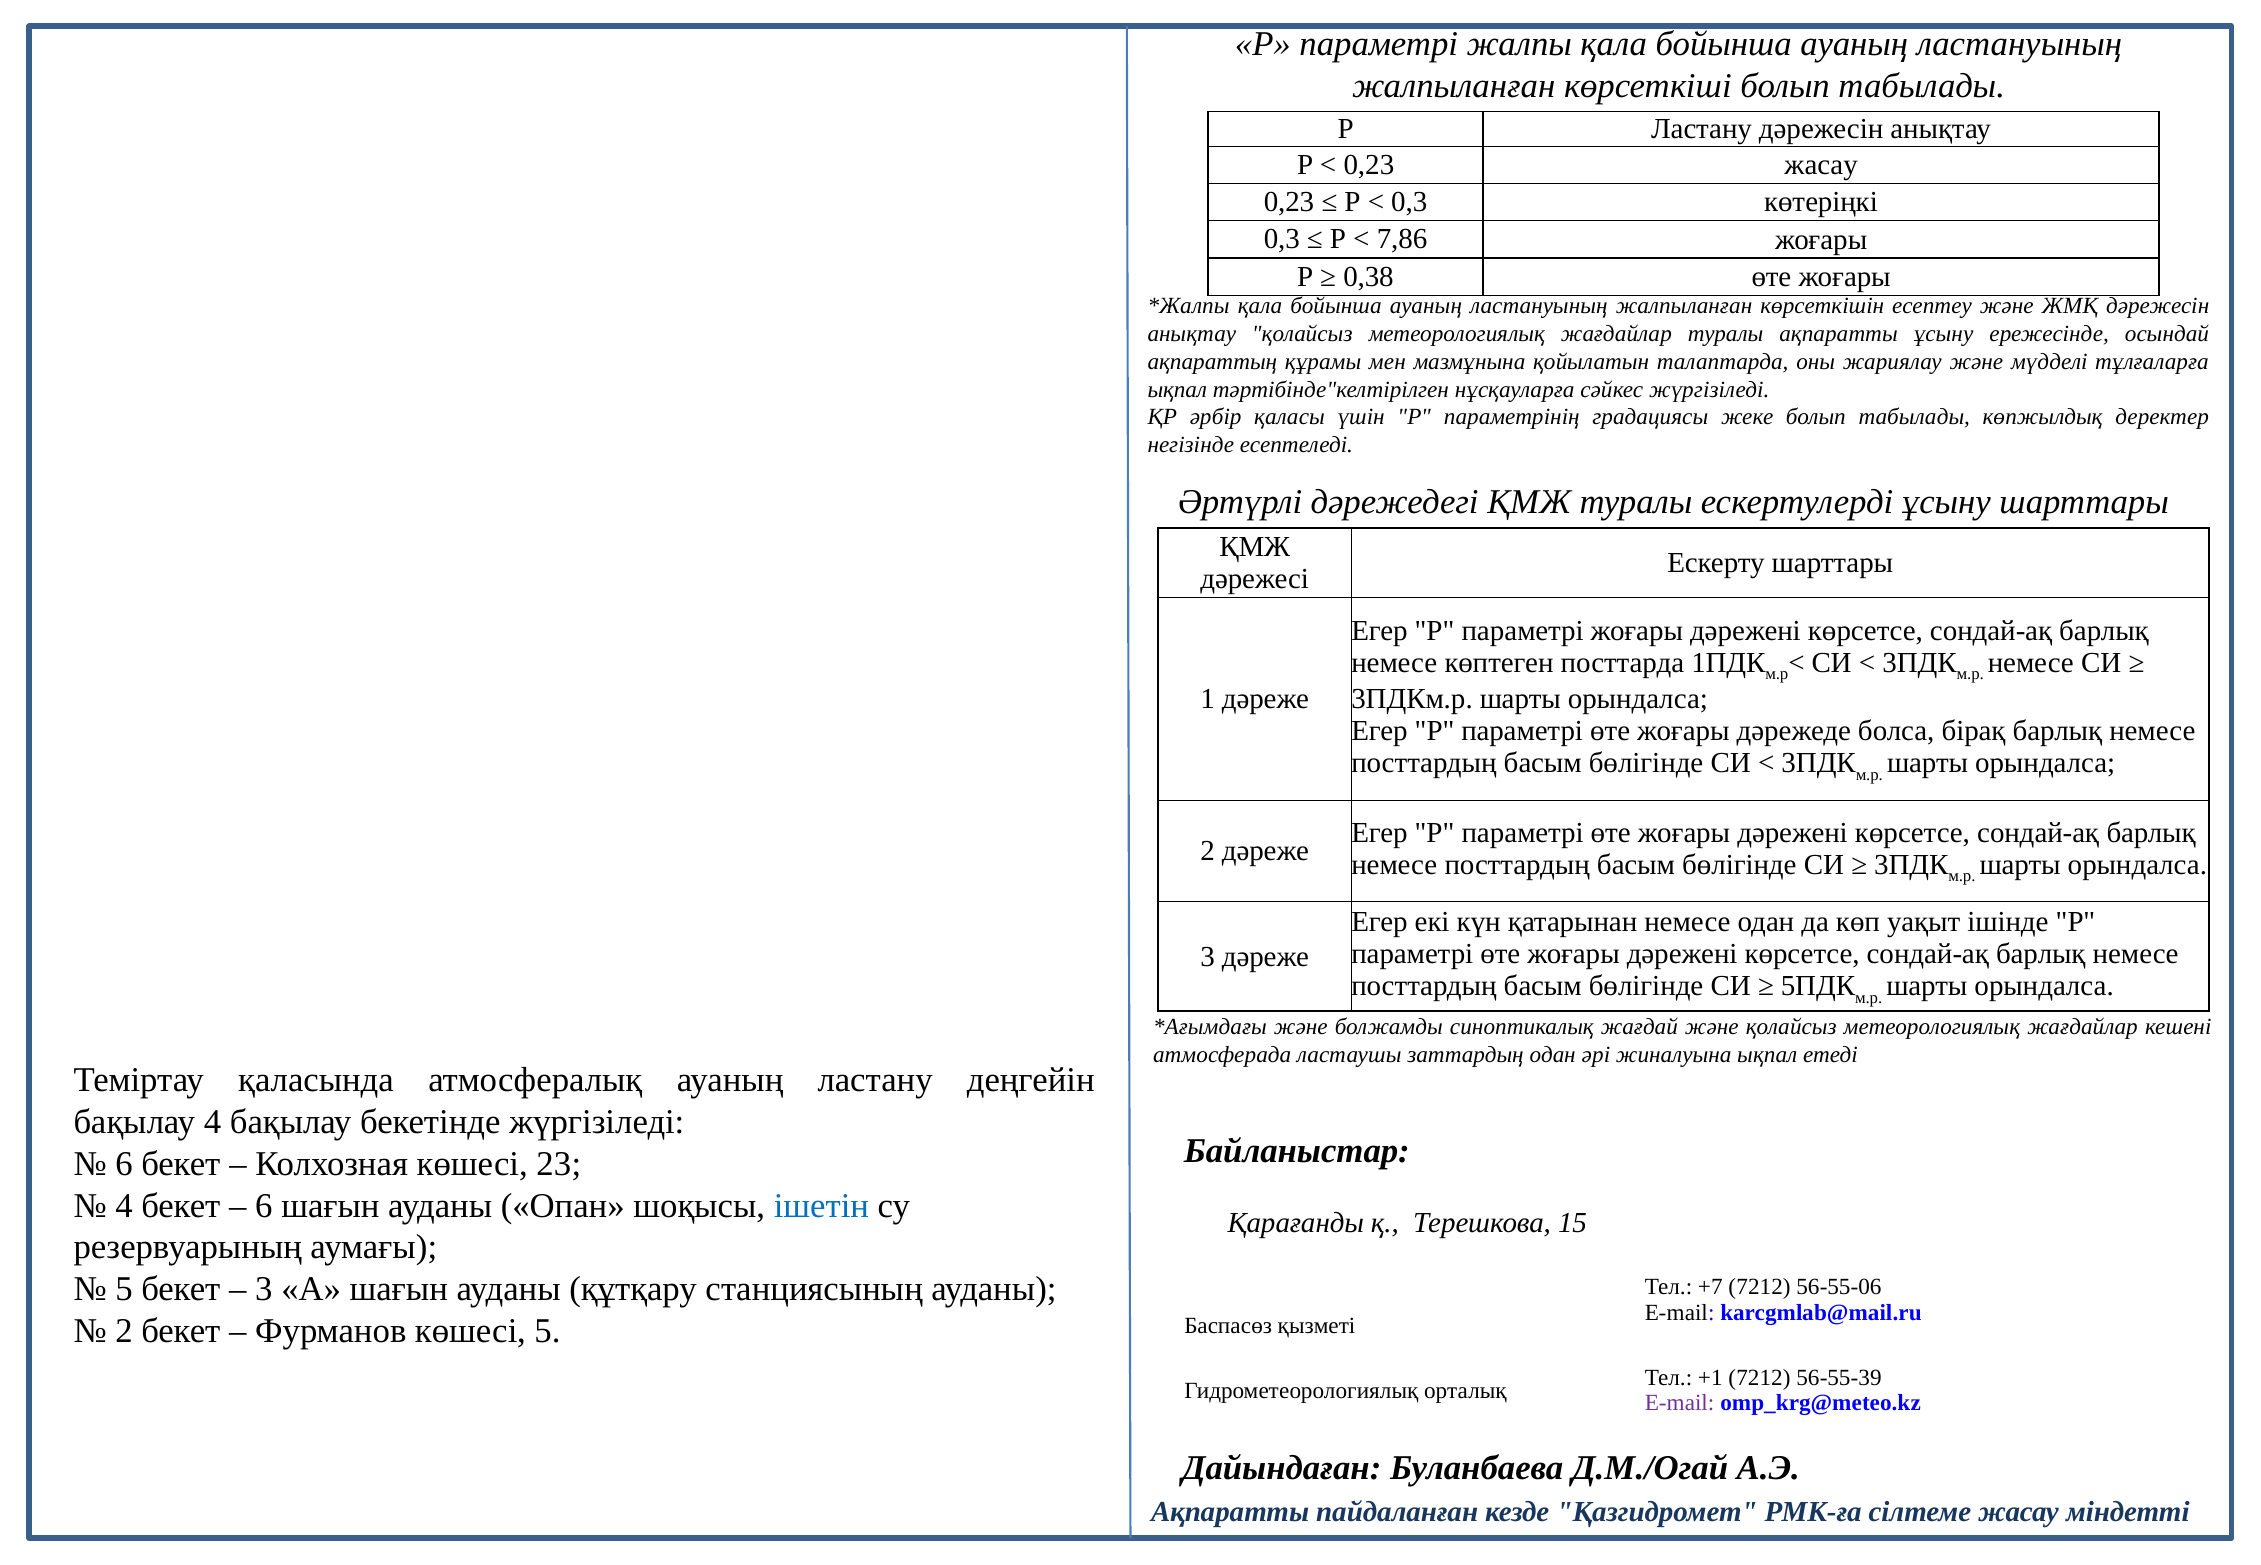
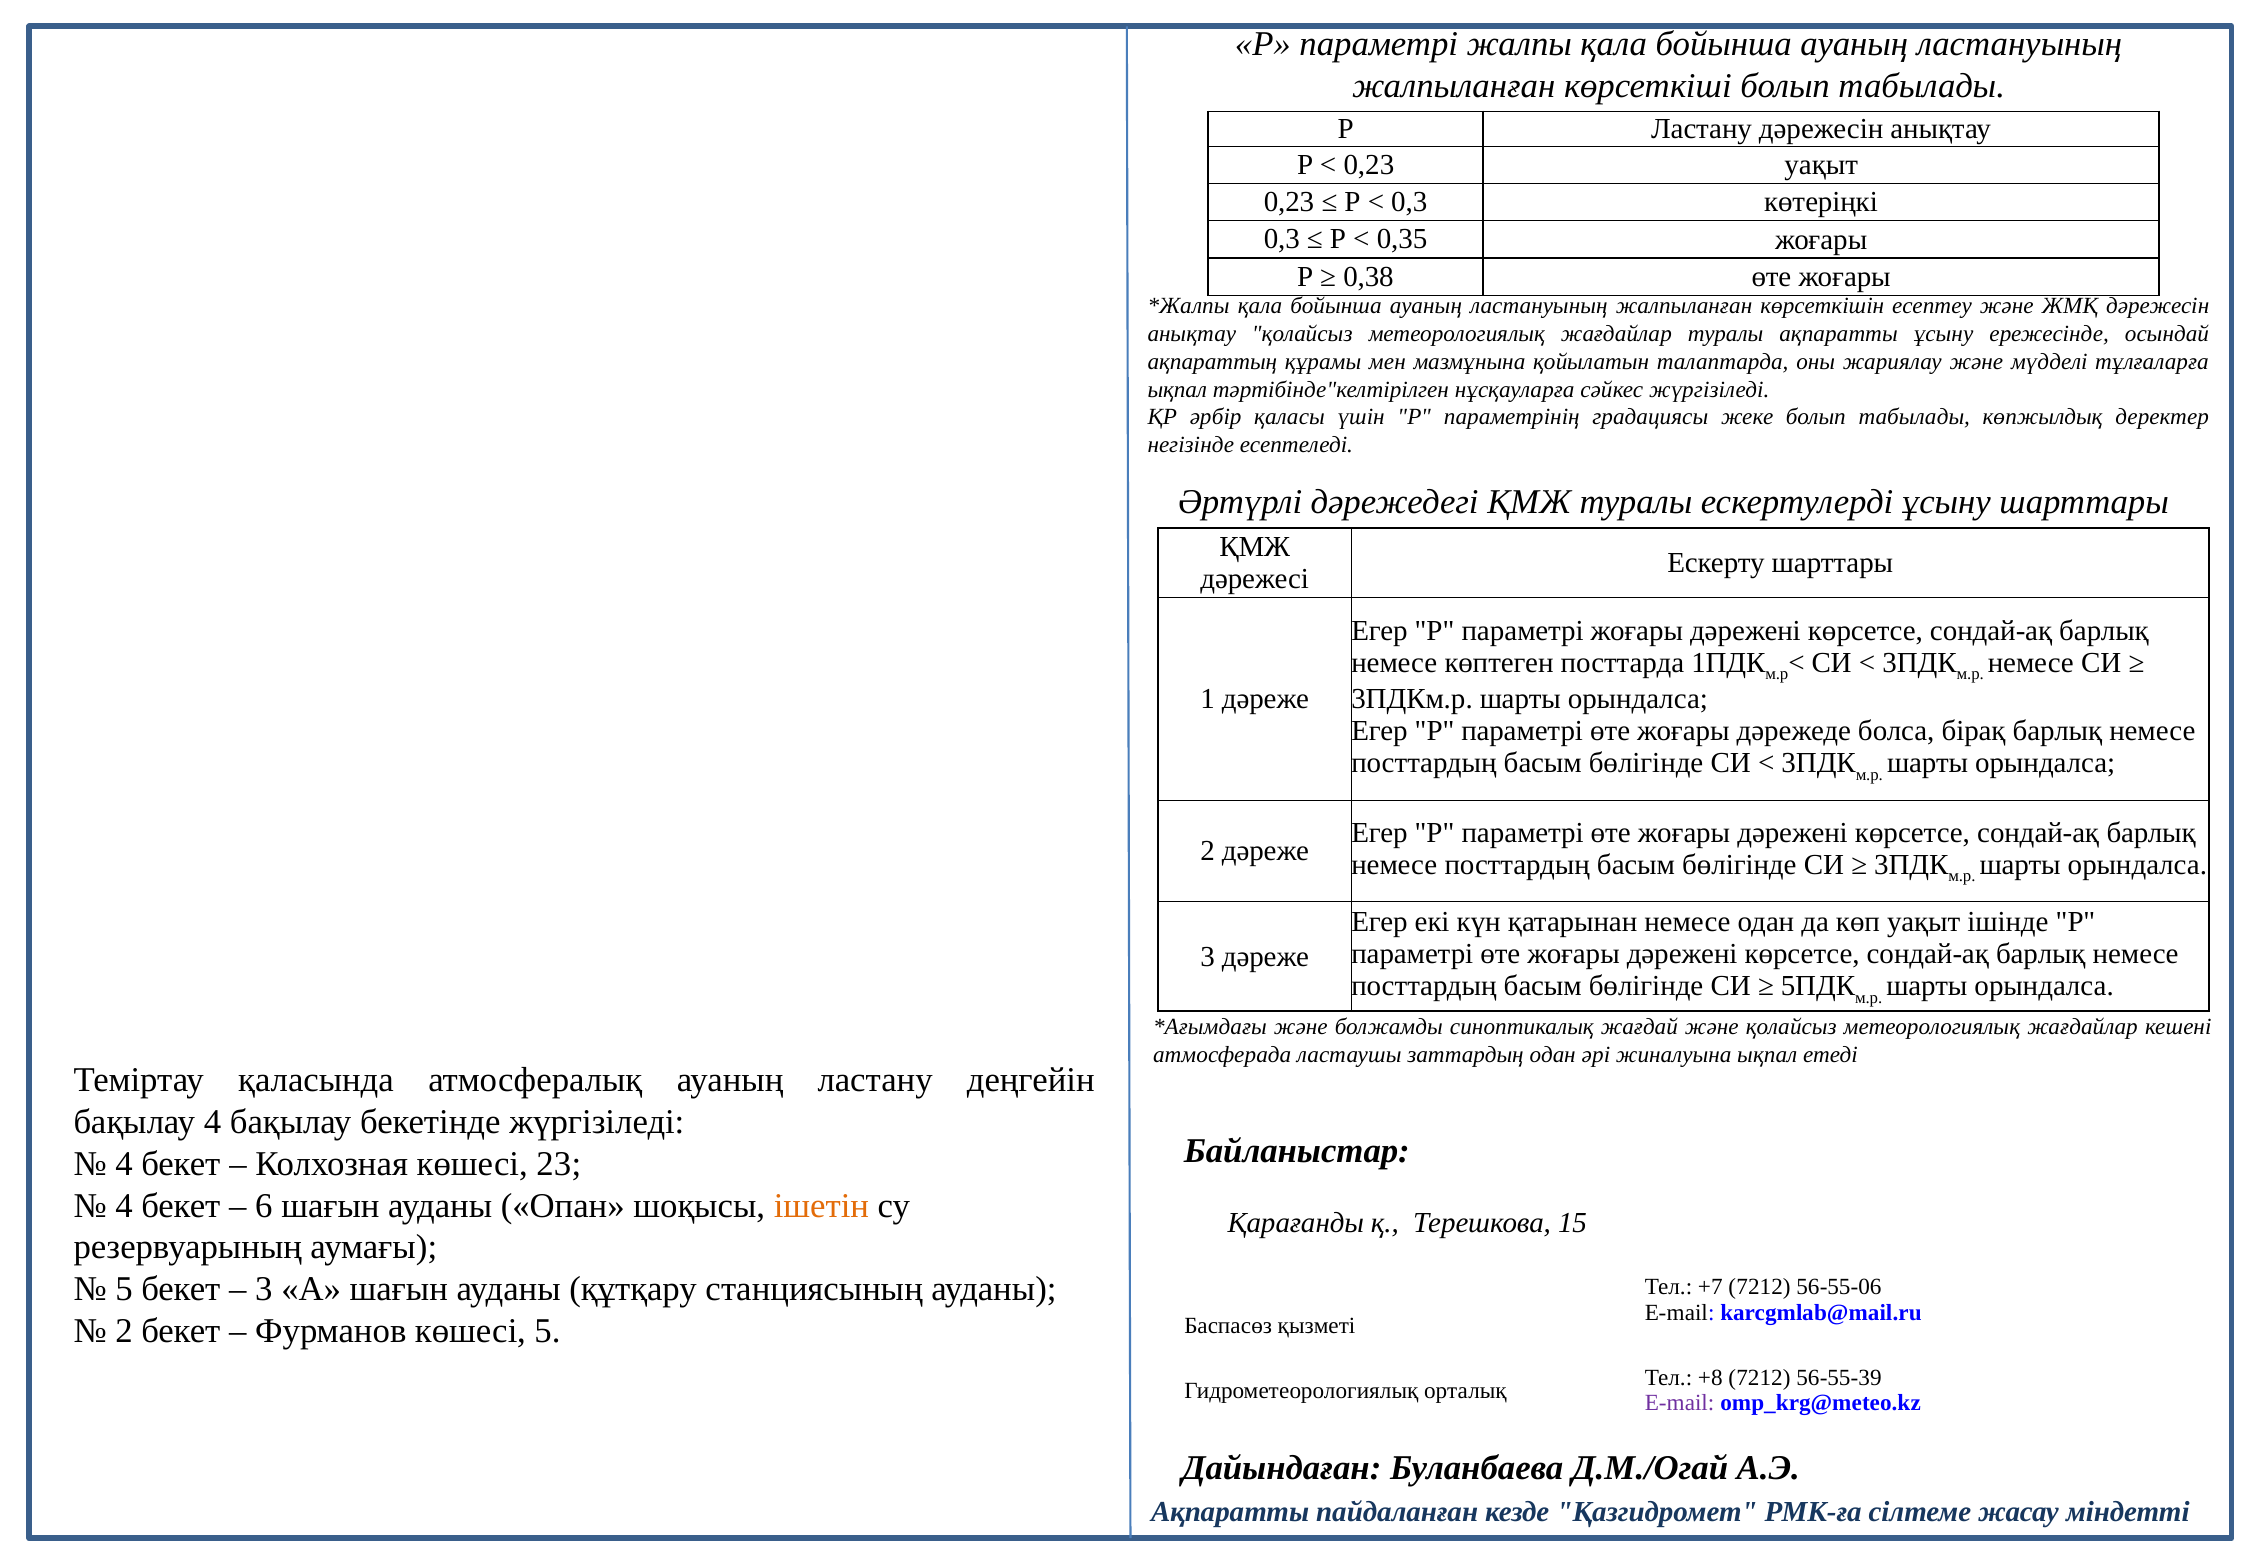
0,23 жасау: жасау -> уақыт (1821, 165)
7,86: 7,86 -> 0,35 (1402, 239)
6: 6 -> 4 (124, 1164)
ішетін colour: blue -> orange (821, 1206)
+1: +1 -> +8 (1710, 1378)
